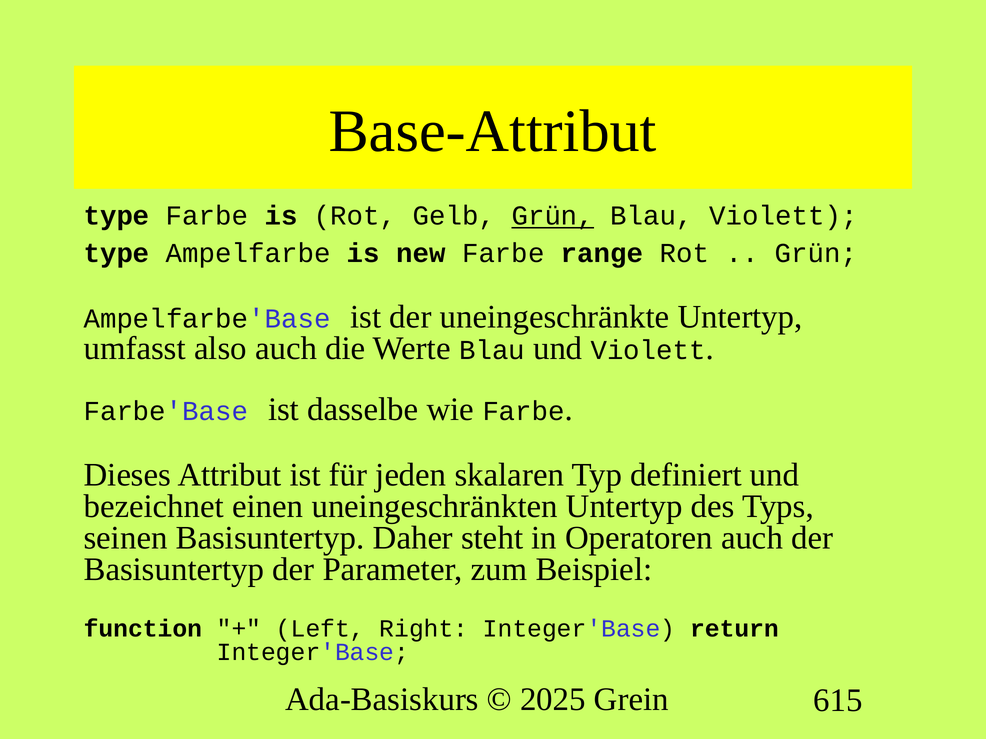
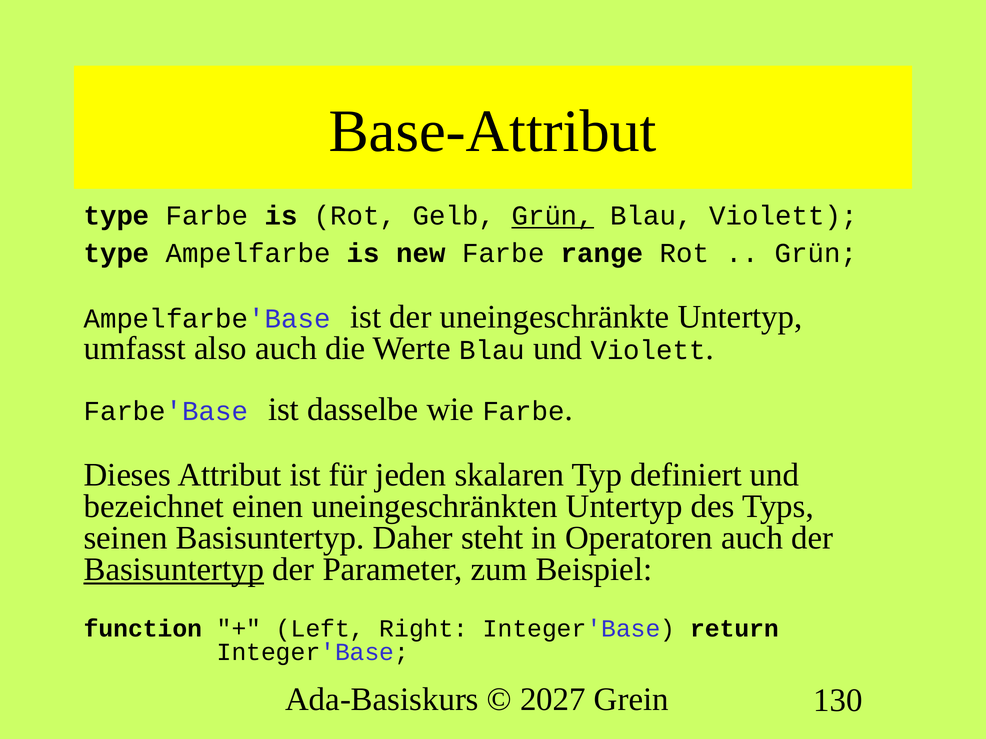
Basisuntertyp underline: none -> present (174, 570)
2025: 2025 -> 2027 (553, 700)
615: 615 -> 130 (838, 701)
